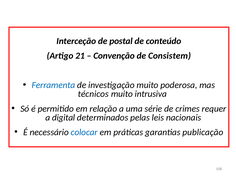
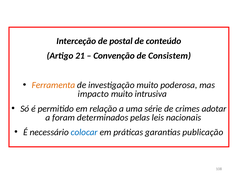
Ferramenta colour: blue -> orange (53, 85)
técnicos: técnicos -> impacto (93, 94)
requer: requer -> adotar (214, 109)
digital: digital -> foram (64, 117)
